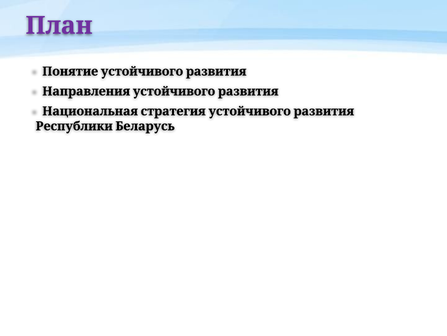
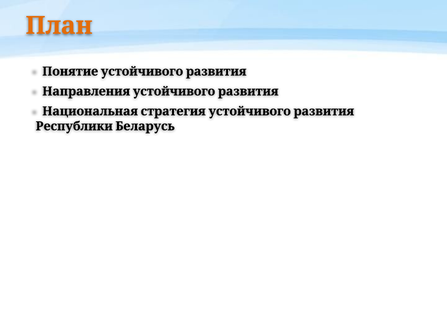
План colour: purple -> orange (59, 26)
